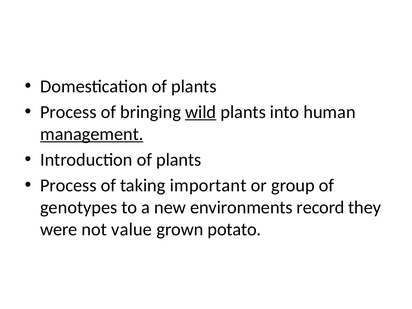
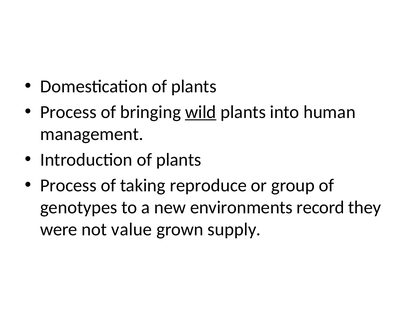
management underline: present -> none (92, 134)
important: important -> reproduce (208, 185)
potato: potato -> supply (234, 229)
